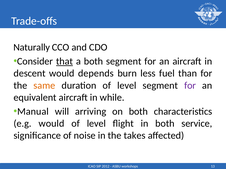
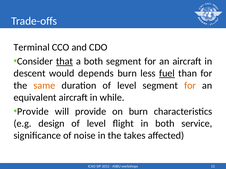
Naturally: Naturally -> Terminal (32, 47)
fuel underline: none -> present (167, 74)
for colour: purple -> orange (190, 86)
Manual: Manual -> Provide (33, 112)
will arriving: arriving -> provide (91, 112)
on both: both -> burn (138, 112)
e.g would: would -> design (52, 124)
